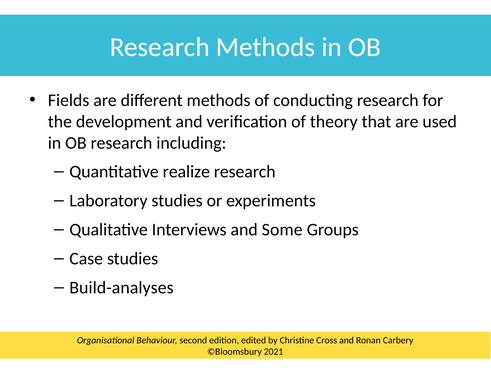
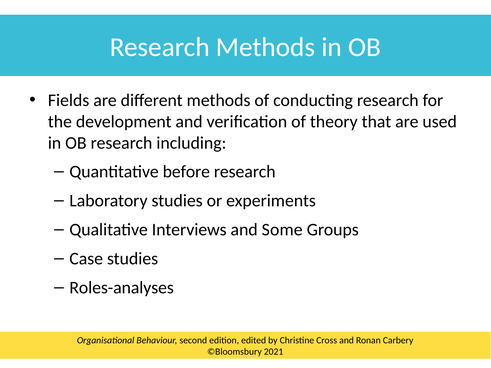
realize: realize -> before (186, 172)
Build-analyses: Build-analyses -> Roles-analyses (122, 288)
